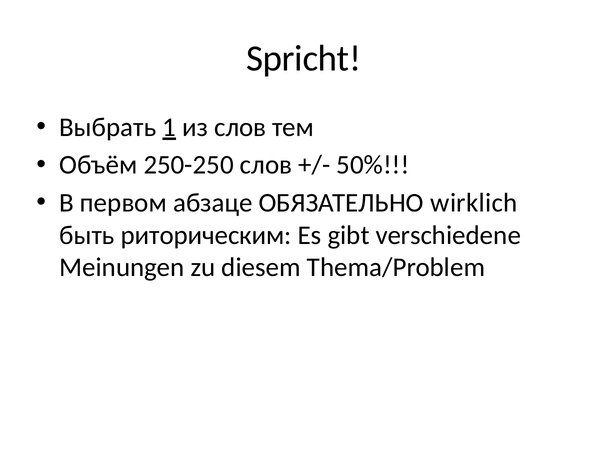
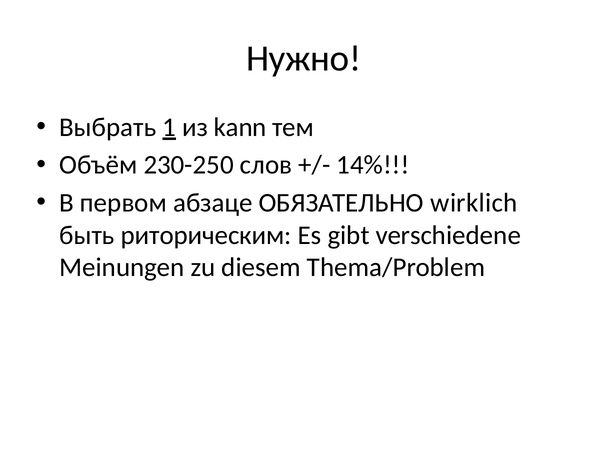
Spricht: Spricht -> Нужно (304, 59)
из слов: слов -> kann (240, 127)
250-250: 250-250 -> 230-250 (189, 165)
50%: 50% -> 14% (373, 165)
